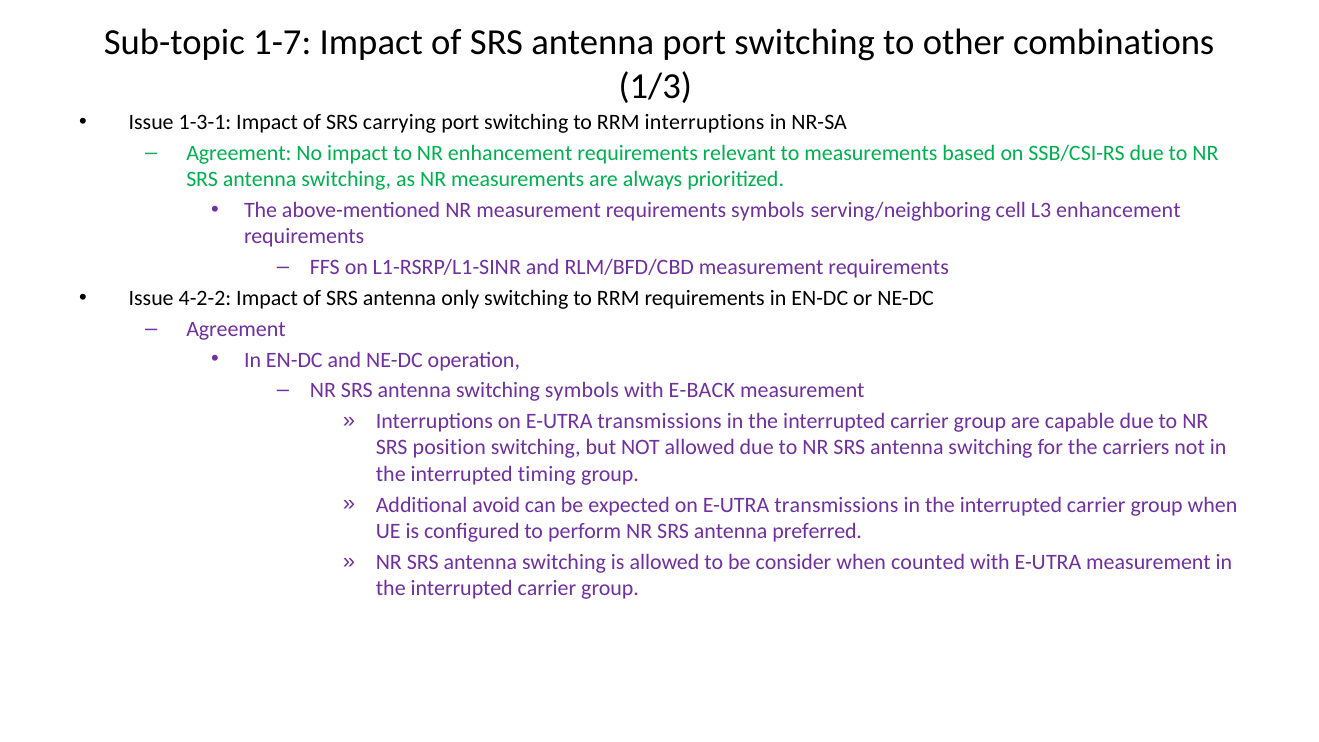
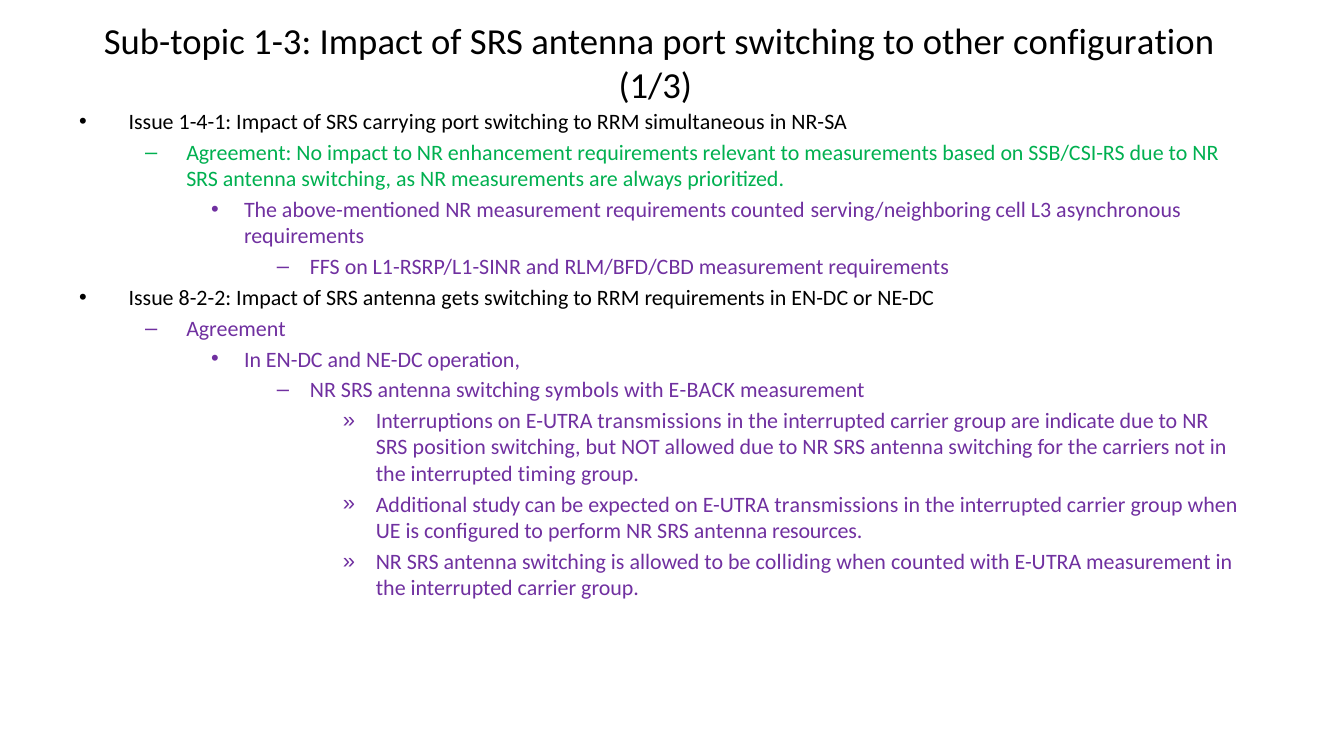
1-7: 1-7 -> 1-3 (282, 43)
combinations: combinations -> configuration (1114, 43)
1-3-1: 1-3-1 -> 1-4-1 (205, 122)
RRM interruptions: interruptions -> simultaneous (705, 122)
requirements symbols: symbols -> counted (768, 210)
L3 enhancement: enhancement -> asynchronous (1118, 210)
4-2-2: 4-2-2 -> 8-2-2 (205, 298)
only: only -> gets (460, 298)
capable: capable -> indicate (1080, 421)
avoid: avoid -> study (496, 505)
preferred: preferred -> resources (817, 531)
consider: consider -> colliding (793, 562)
